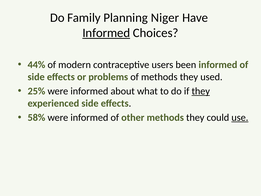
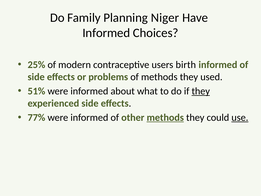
Informed underline: present -> none (106, 33)
44%: 44% -> 25% (36, 65)
been: been -> birth (186, 65)
25%: 25% -> 51% (36, 91)
58%: 58% -> 77% (36, 117)
methods underline: none -> present (165, 117)
